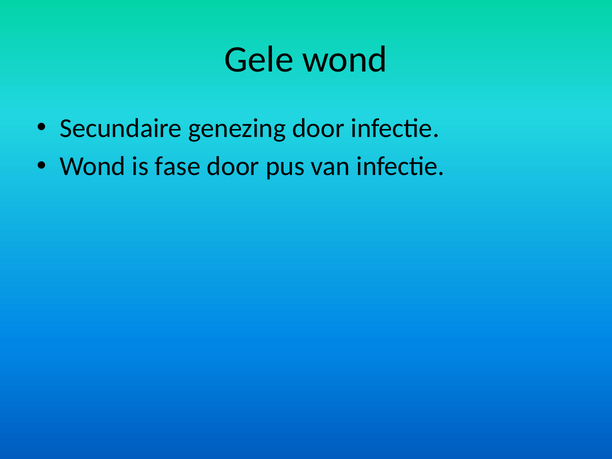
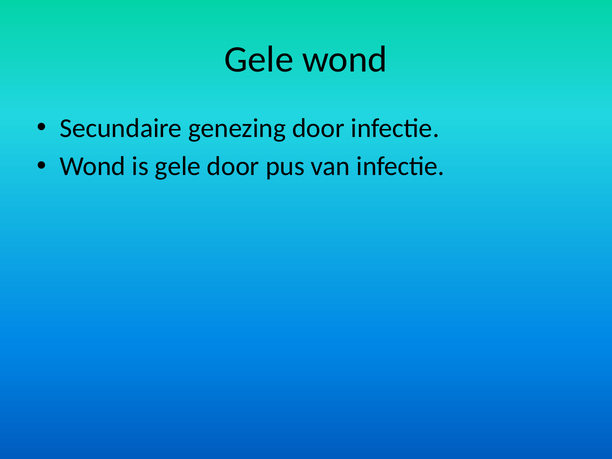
is fase: fase -> gele (178, 166)
